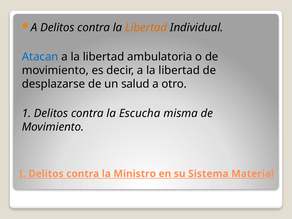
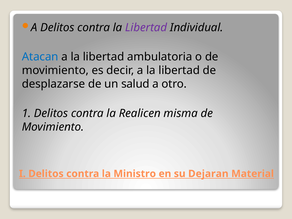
Libertad colour: orange -> purple (146, 27)
Escucha: Escucha -> Realicen (140, 113)
Sistema: Sistema -> Dejaran (208, 174)
